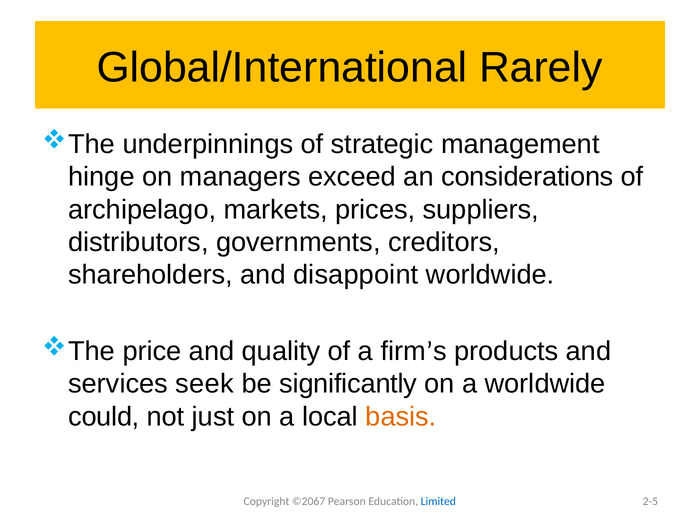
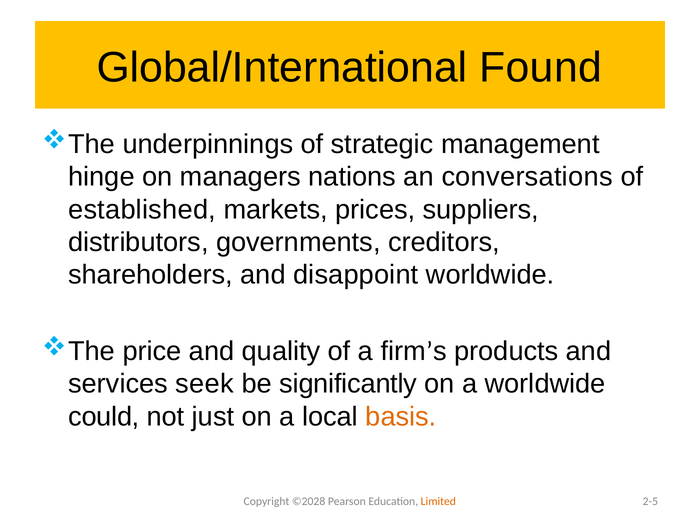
Rarely: Rarely -> Found (541, 68)
exceed: exceed -> nations (352, 177)
considerations: considerations -> conversations (527, 177)
archipelago: archipelago -> established (142, 210)
©2067: ©2067 -> ©2028 (309, 501)
Limited colour: blue -> orange (438, 501)
